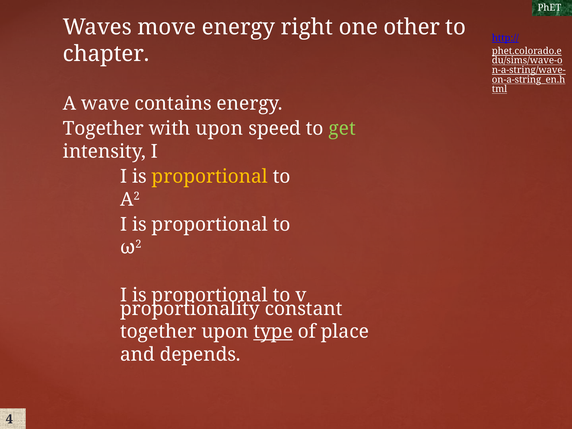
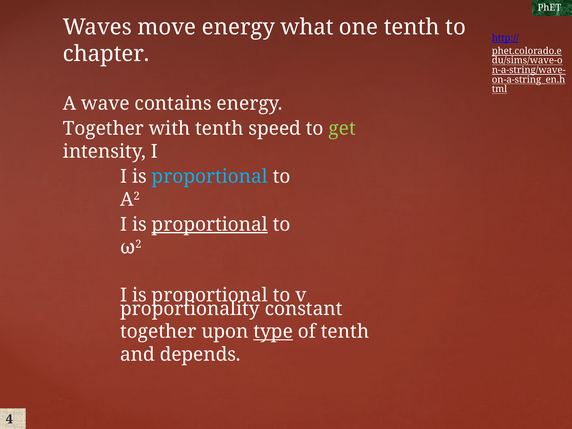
right: right -> what (307, 27)
one other: other -> tenth (412, 27)
with upon: upon -> tenth (219, 129)
proportional colour: yellow -> light blue (210, 177)
proportional underline: none -> present (210, 224)
of place: place -> tenth (345, 332)
